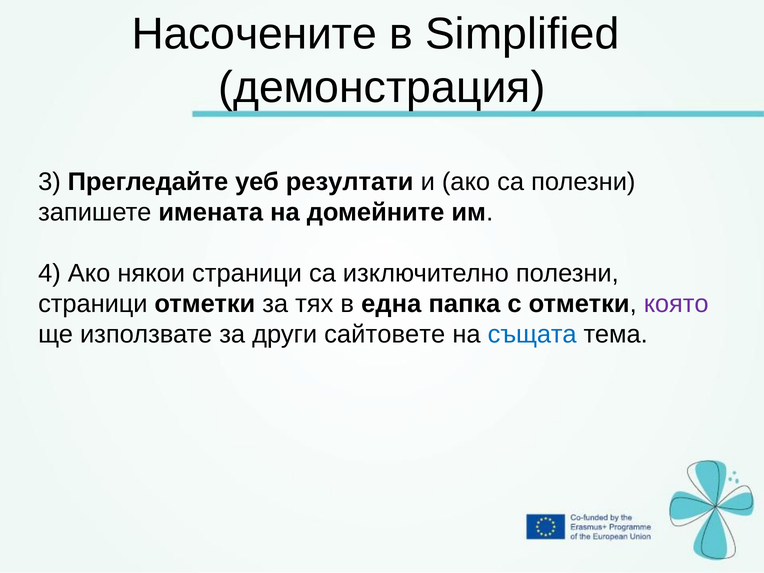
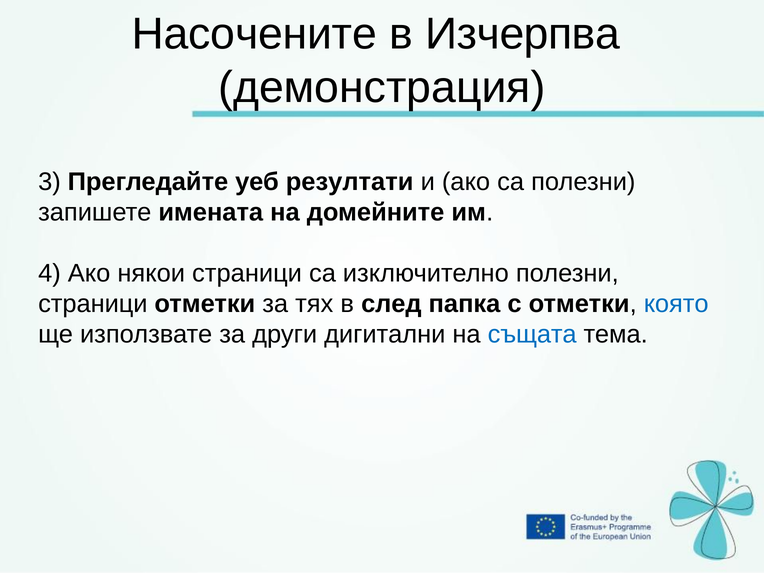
Simplified: Simplified -> Изчерпва (523, 34)
една: една -> след (391, 304)
която colour: purple -> blue (676, 304)
сайтовете: сайтовете -> дигитални (385, 334)
